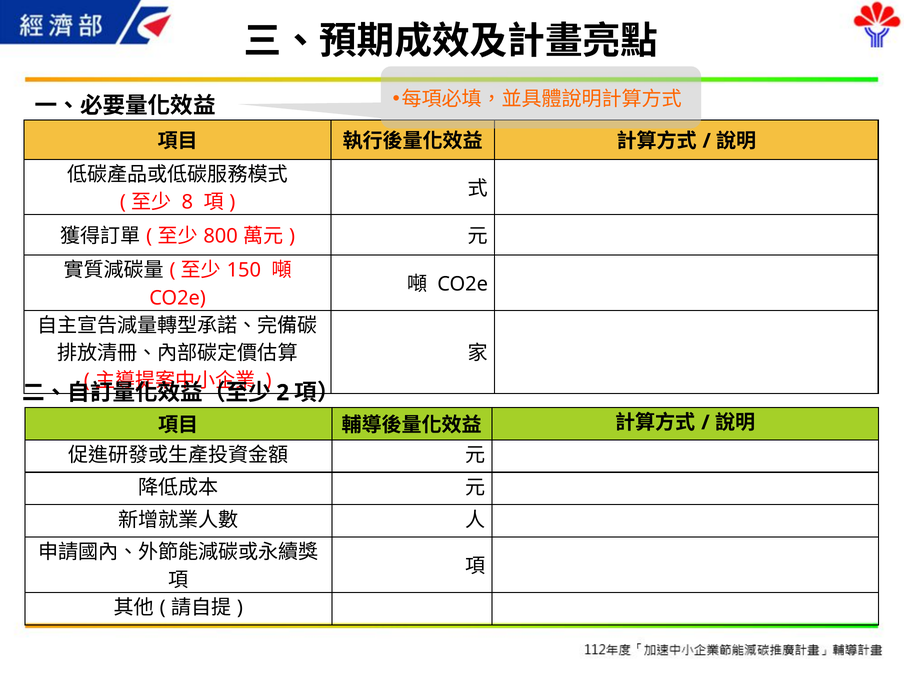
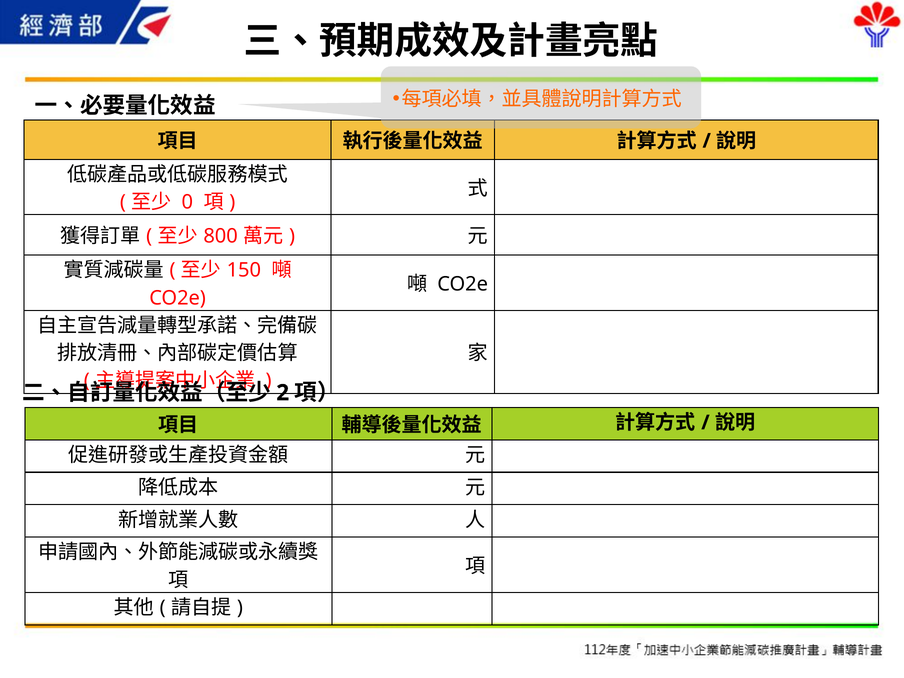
8: 8 -> 0 (187, 202)
